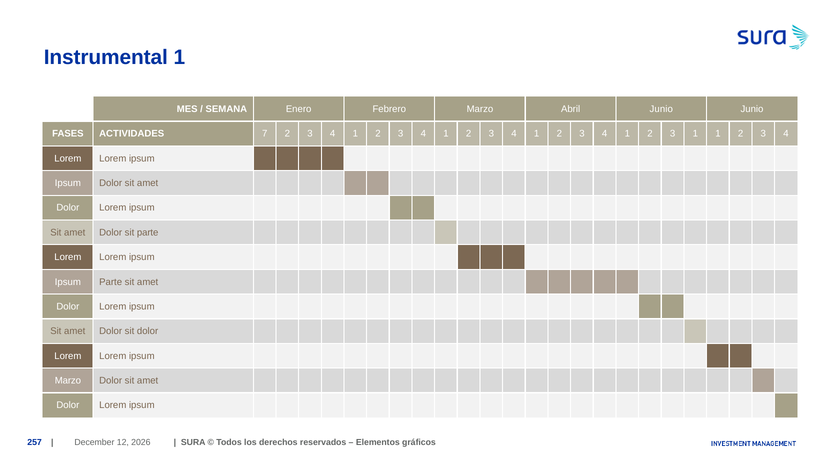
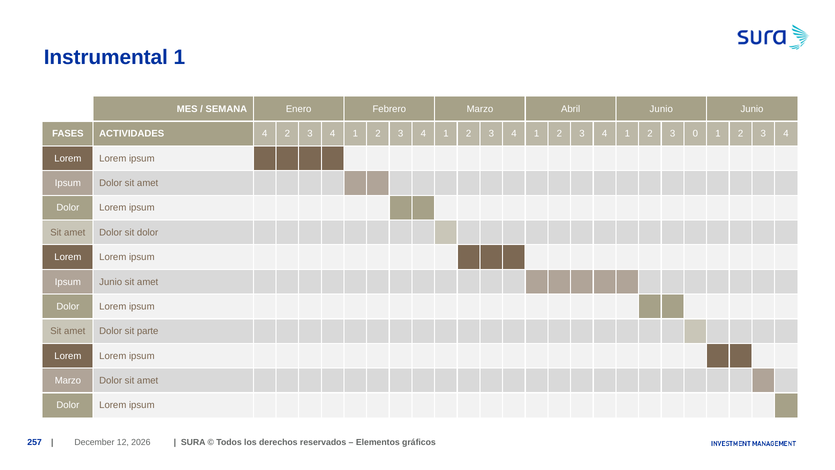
ACTIVIDADES 7: 7 -> 4 (265, 134)
3 1: 1 -> 0 (695, 134)
sit parte: parte -> dolor (148, 232)
Ipsum Parte: Parte -> Junio (111, 282)
sit dolor: dolor -> parte (148, 331)
